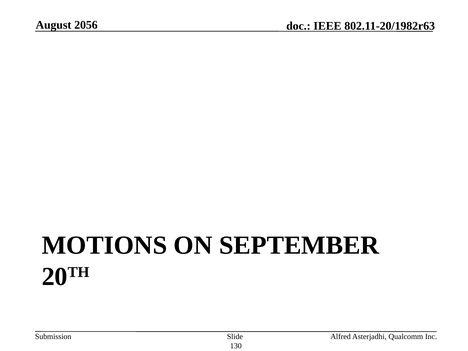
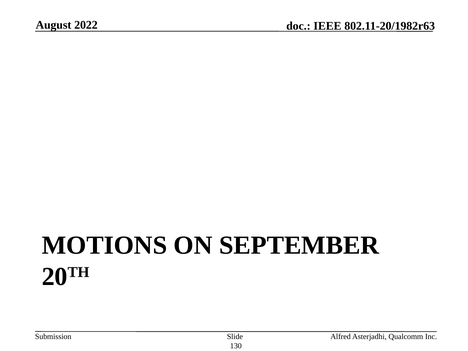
2056: 2056 -> 2022 (86, 25)
